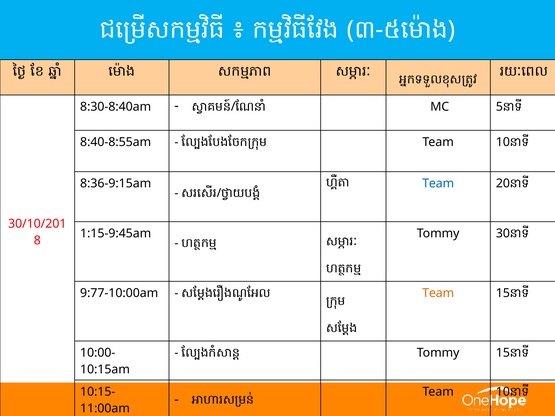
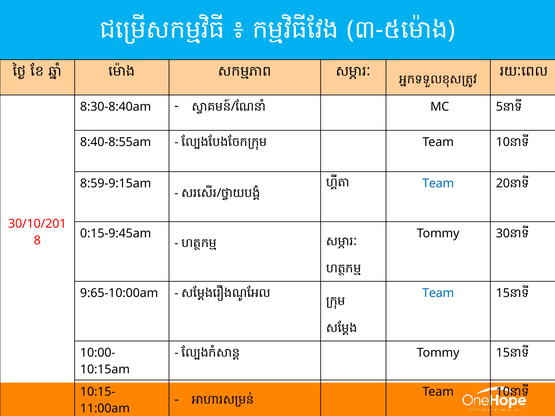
8:36-9:15am: 8:36-9:15am -> 8:59-9:15am (116, 184)
1:15-9:45am: 1:15-9:45am -> 0:15-9:45am (116, 234)
9:77-10:00am: 9:77-10:00am -> 9:65-10:00am (119, 293)
Team colour: orange -> blue (438, 293)
